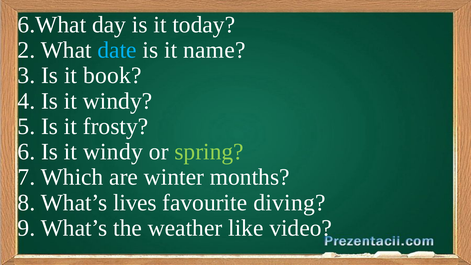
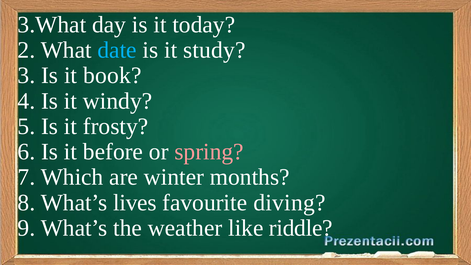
6.What: 6.What -> 3.What (52, 25)
name: name -> study (214, 50)
6 Is it windy: windy -> before (113, 152)
spring colour: light green -> pink (209, 152)
video: video -> riddle (301, 228)
